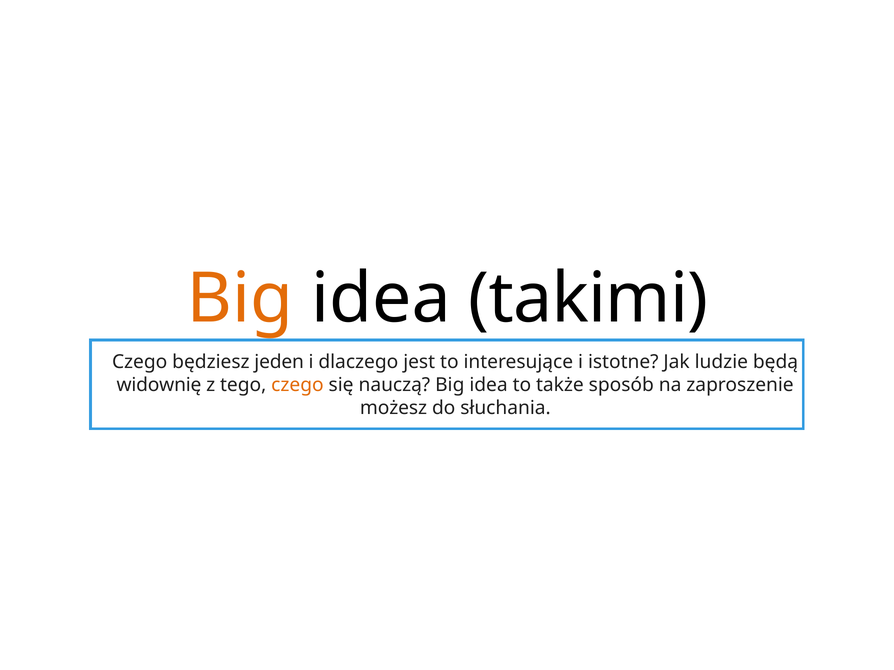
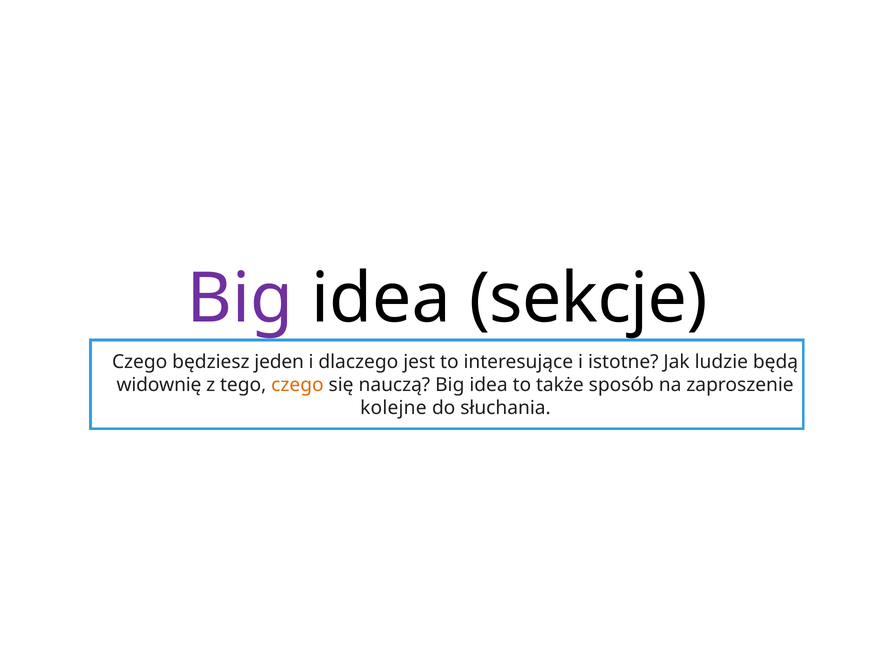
Big colour: orange -> purple (240, 299)
takimi: takimi -> sekcje (588, 299)
możesz: możesz -> kolejne (393, 408)
